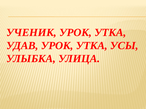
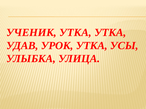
УЧЕНИК УРОК: УРОК -> УТКА (75, 33)
